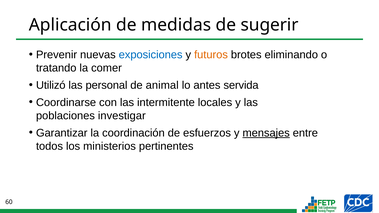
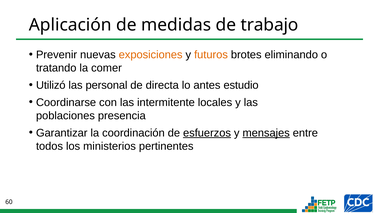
sugerir: sugerir -> trabajo (270, 25)
exposiciones colour: blue -> orange (151, 55)
animal: animal -> directa (162, 85)
servida: servida -> estudio (241, 85)
investigar: investigar -> presencia (122, 116)
esfuerzos underline: none -> present (207, 133)
